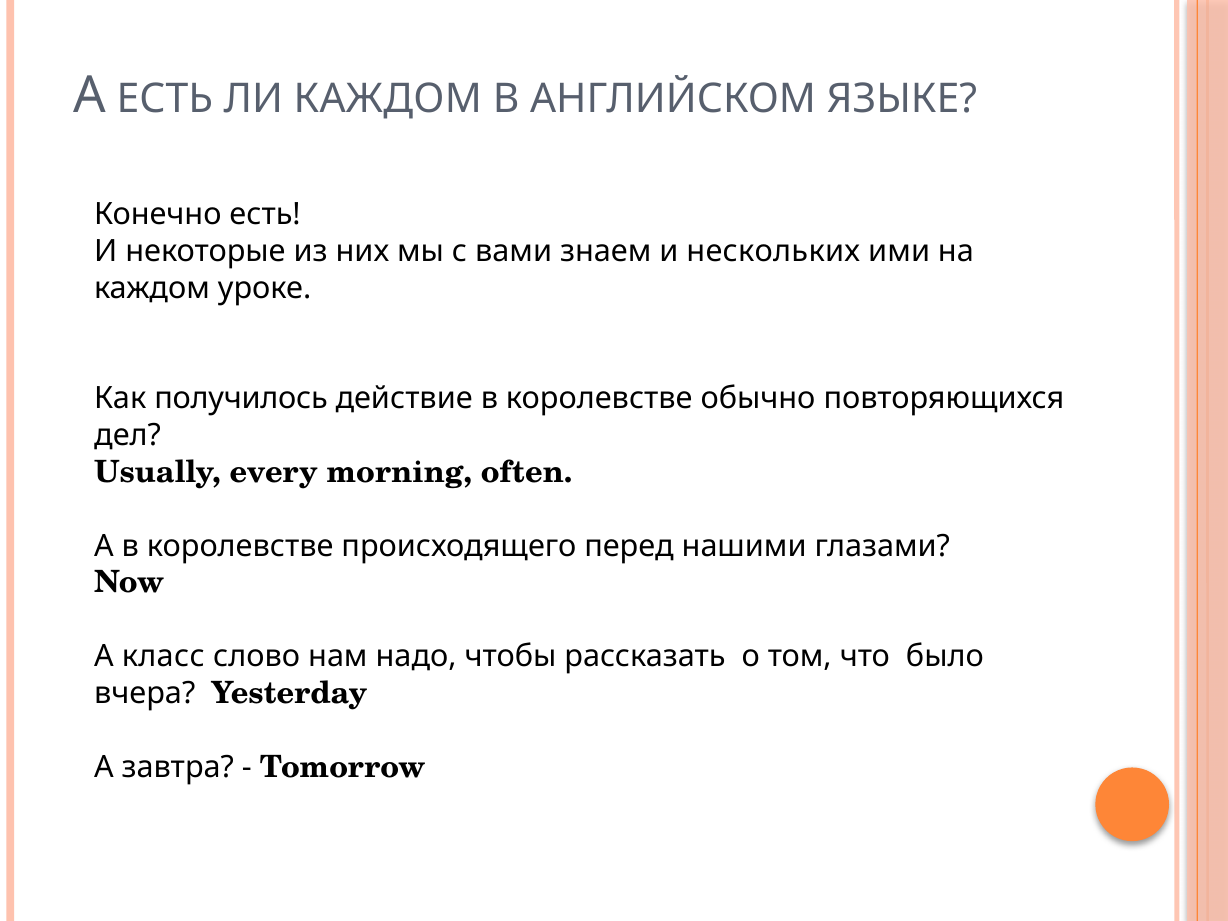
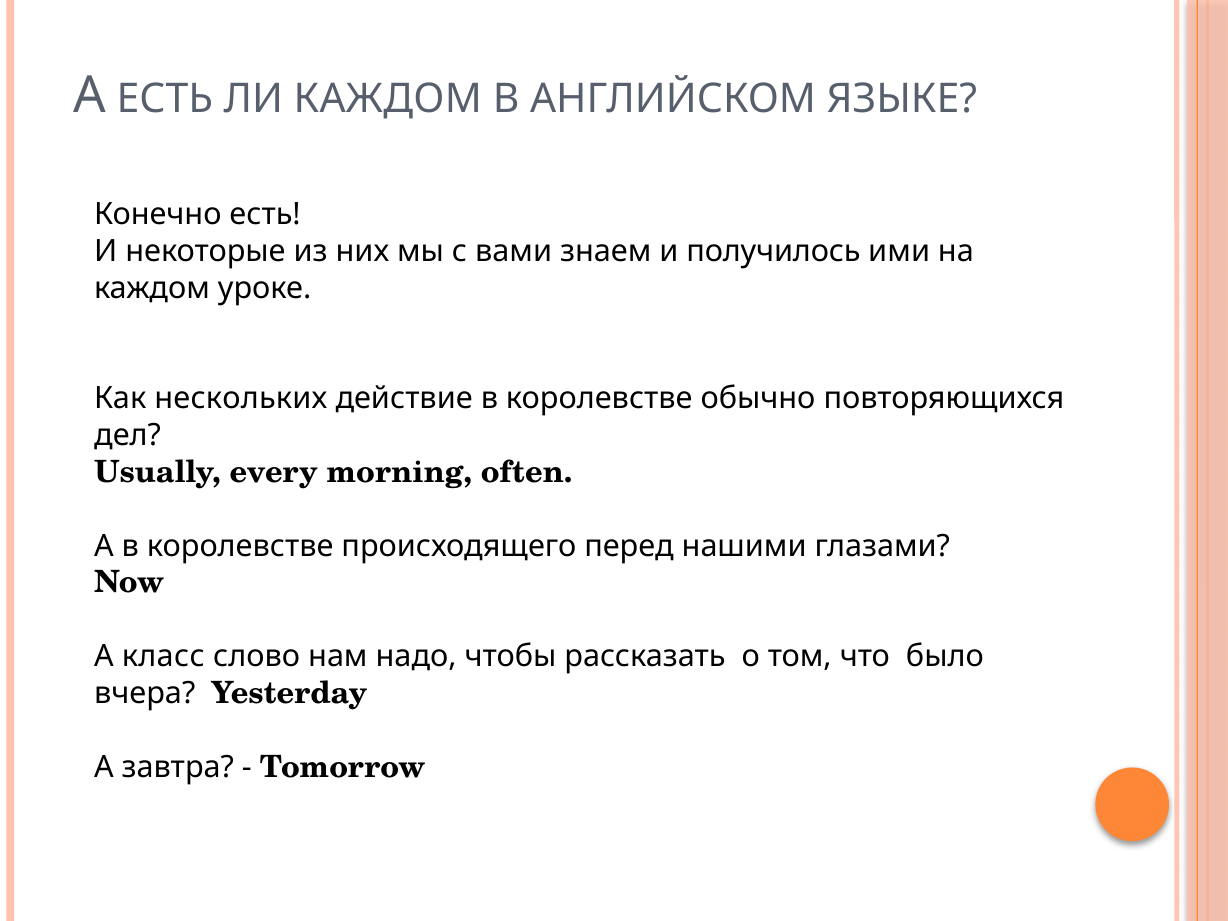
нескольких: нескольких -> получилось (773, 251)
получилось: получилось -> нескольких (241, 399)
